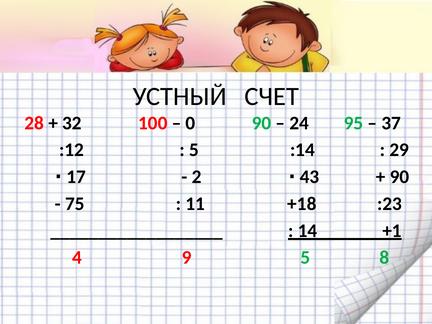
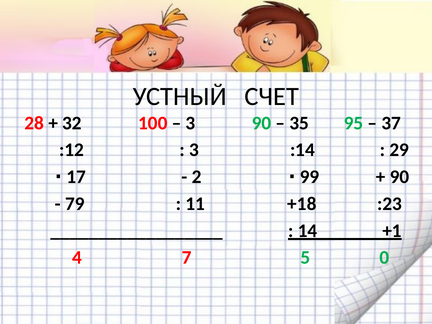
0: 0 -> 3 (190, 123)
24: 24 -> 35 (299, 123)
5: 5 -> 3 (194, 150)
43: 43 -> 99 (310, 177)
75: 75 -> 79 (75, 204)
9: 9 -> 7 (187, 258)
8: 8 -> 0 (384, 258)
